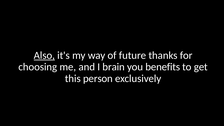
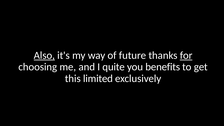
for underline: none -> present (186, 55)
brain: brain -> quite (114, 67)
person: person -> limited (98, 79)
